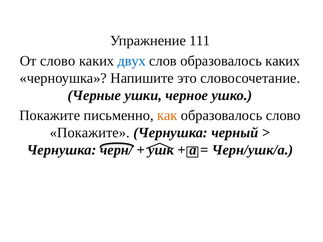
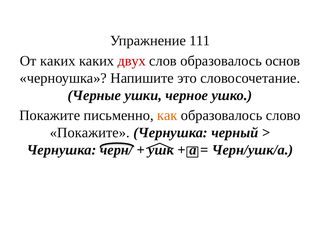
От слово: слово -> каких (58, 61)
двух colour: blue -> red (132, 61)
образовалось каких: каких -> основ (283, 61)
